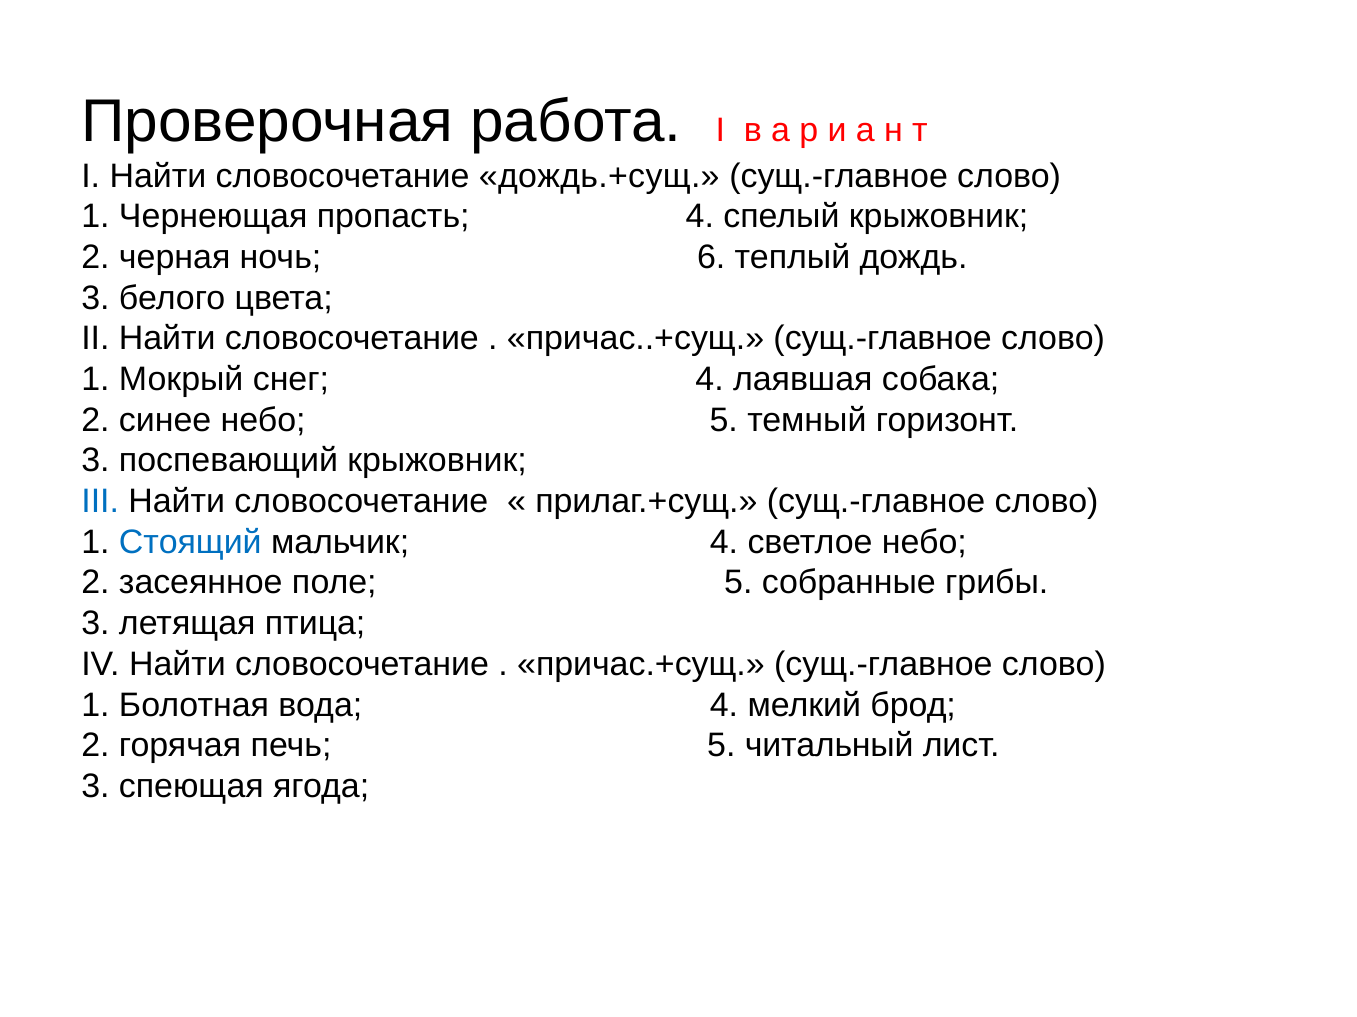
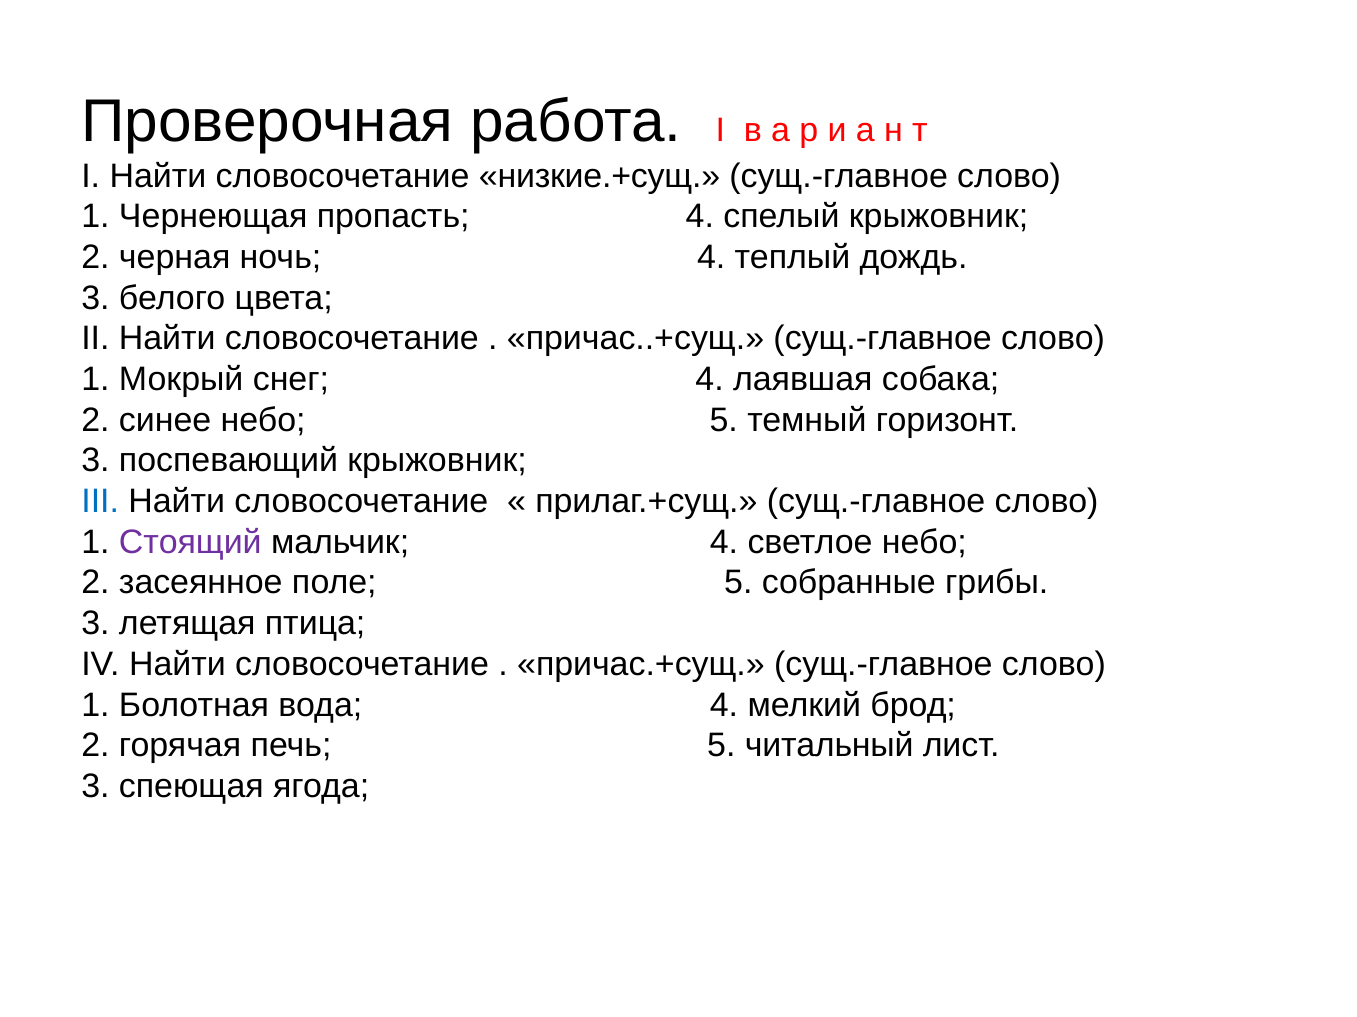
дождь.+сущ: дождь.+сущ -> низкие.+сущ (600, 176)
ночь 6: 6 -> 4 (711, 258)
Стоящий colour: blue -> purple (190, 543)
